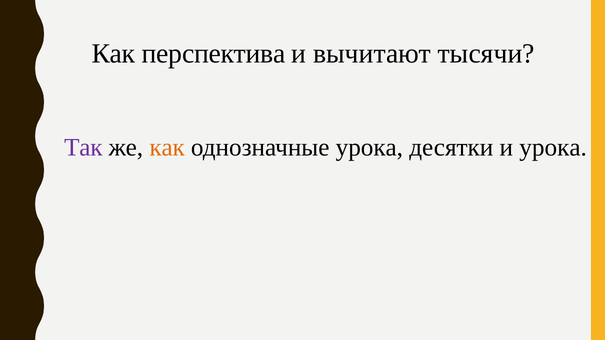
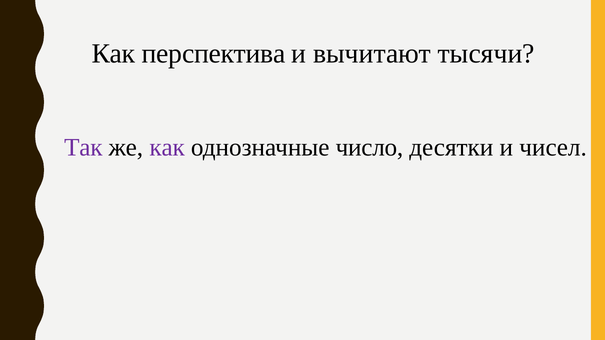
как colour: orange -> purple (167, 148)
однозначные урока: урока -> число (369, 148)
и урока: урока -> чисел (553, 148)
